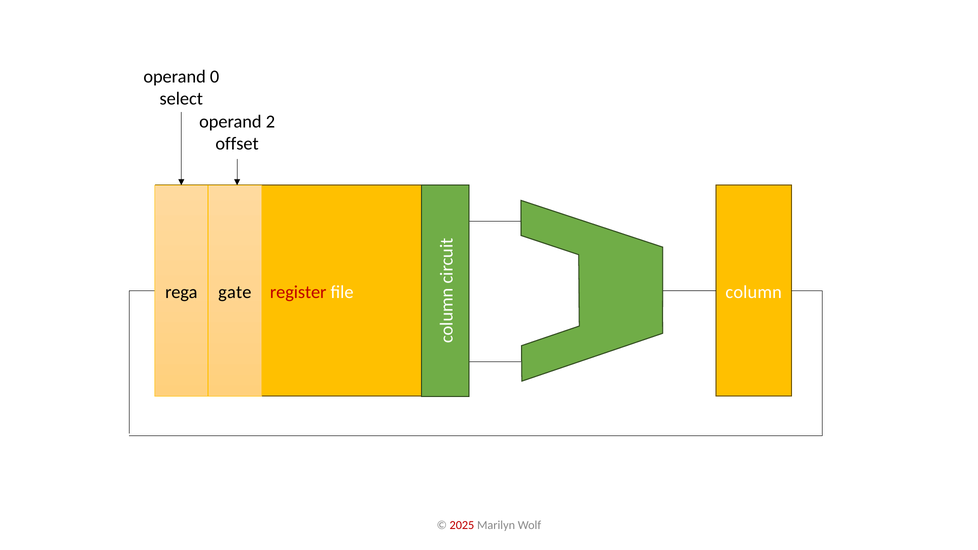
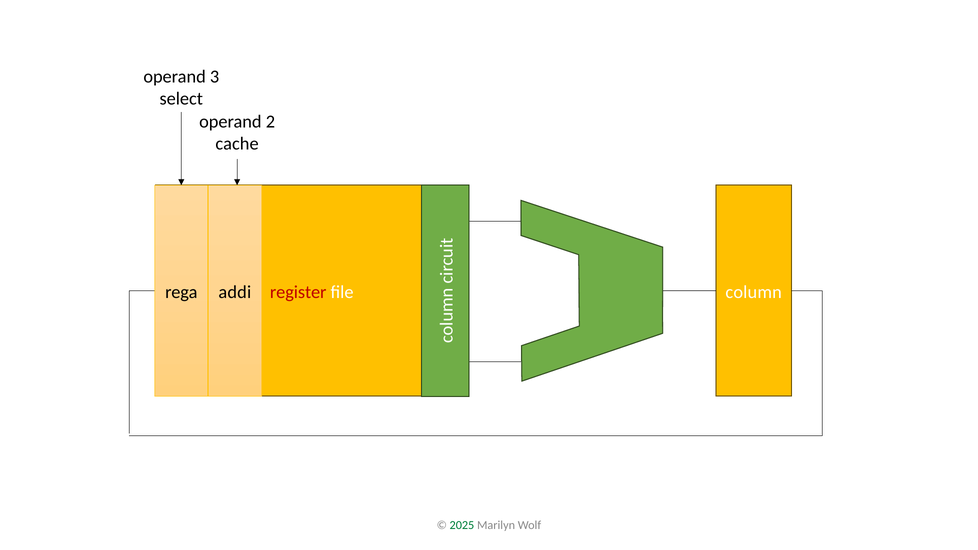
0: 0 -> 3 (215, 77)
offset: offset -> cache (237, 144)
gate: gate -> addi (235, 292)
2025 colour: red -> green (462, 525)
